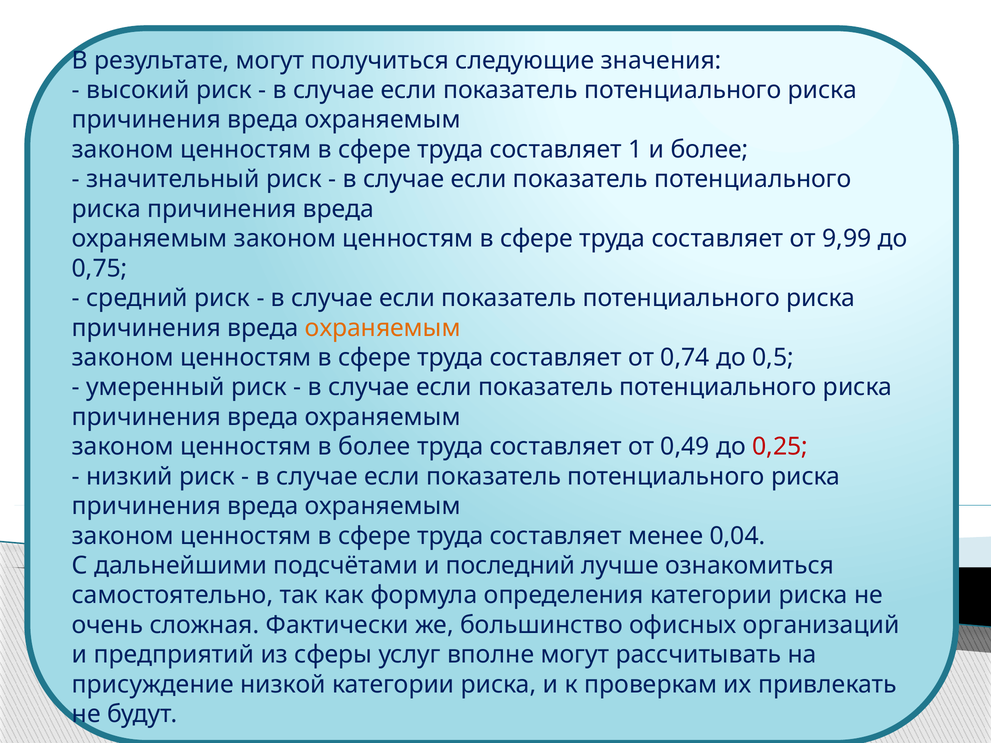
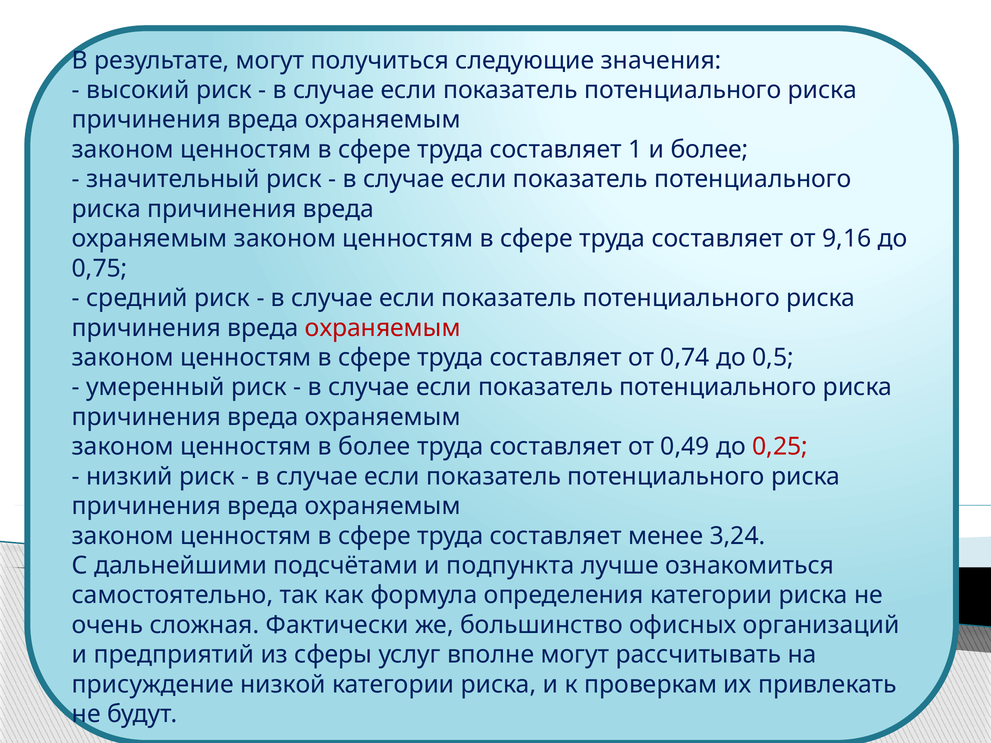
9,99: 9,99 -> 9,16 (847, 239)
охраняемым colour: orange -> red (383, 328)
0,04: 0,04 -> 3,24 (738, 536)
последний: последний -> подпункта (510, 566)
